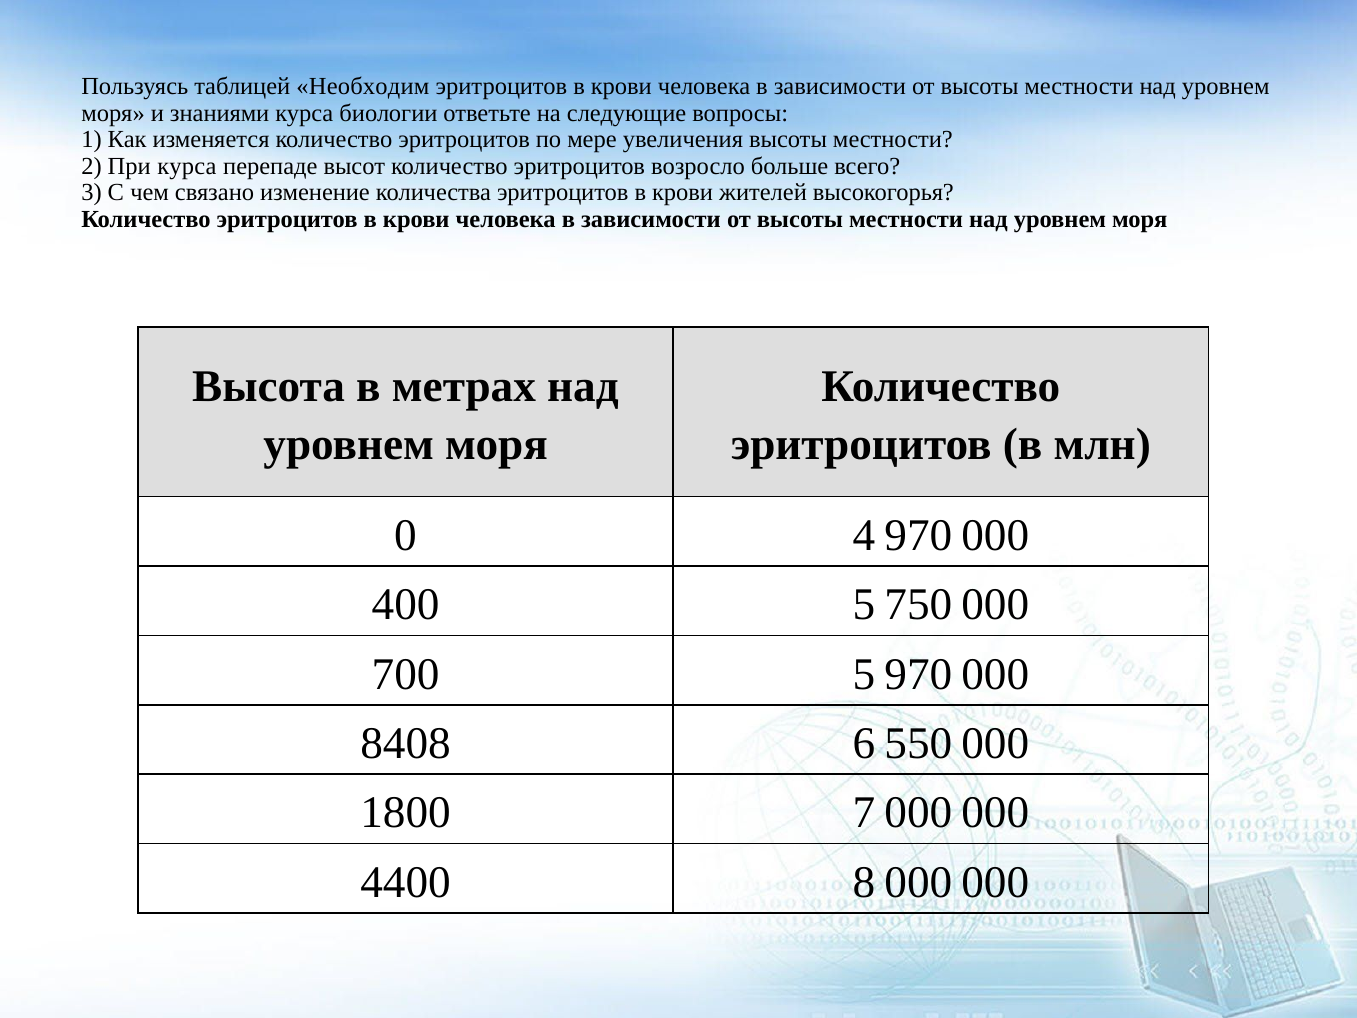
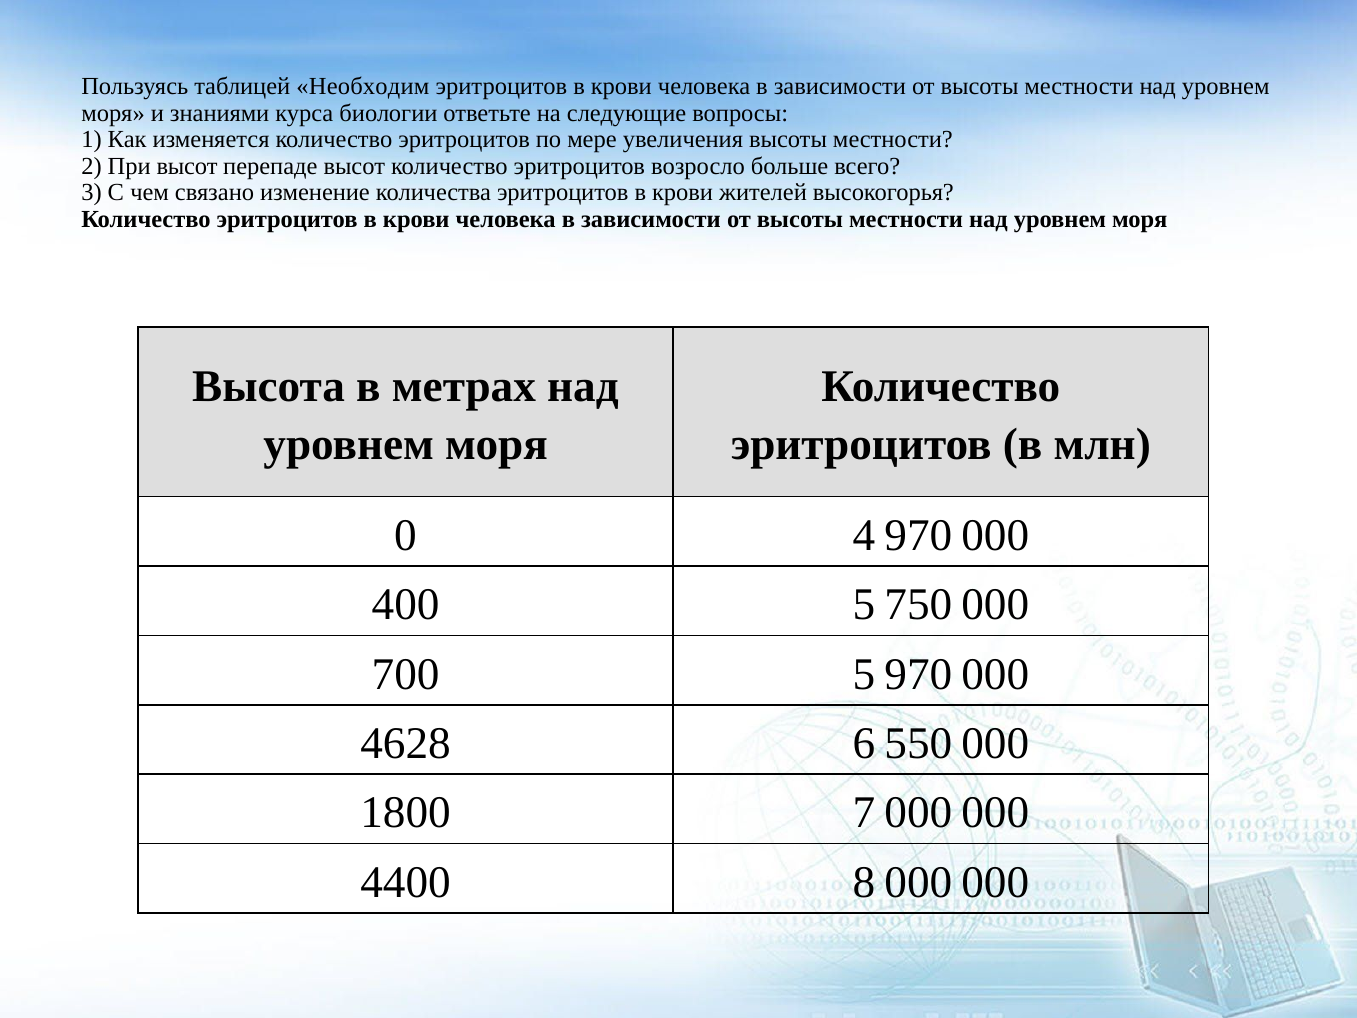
При курса: курса -> высот (187, 166)
8408: 8408 -> 4628 (406, 743)
